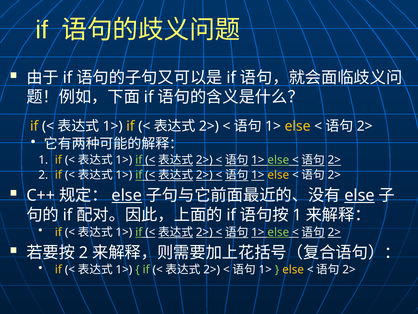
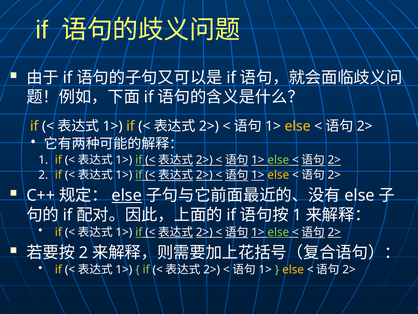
else underline: present -> none (360, 195)
